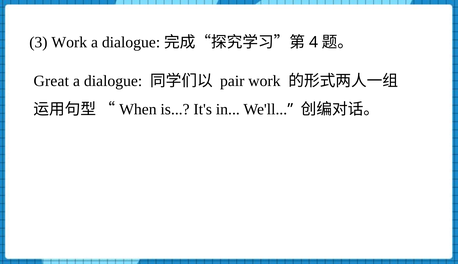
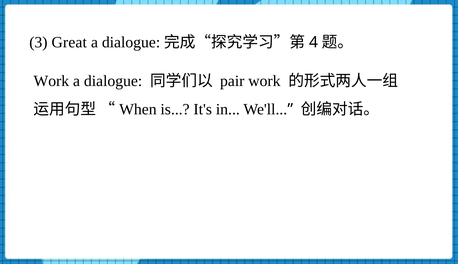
3 Work: Work -> Great (69, 42)
Great: Great -> Work (51, 81)
